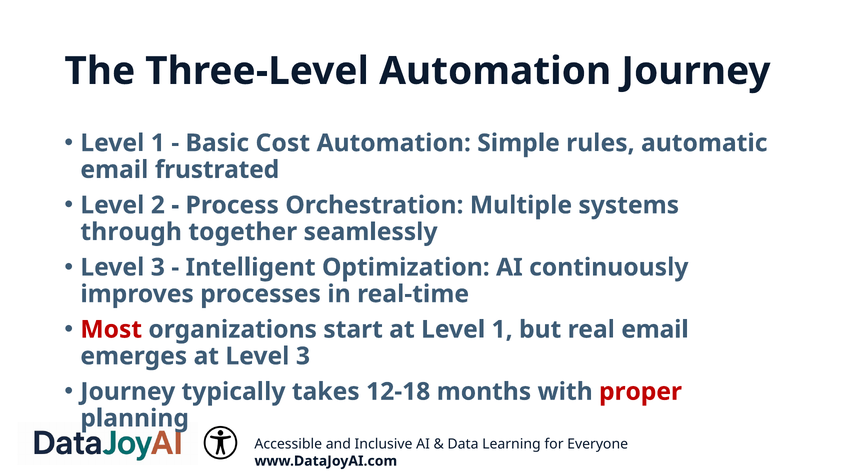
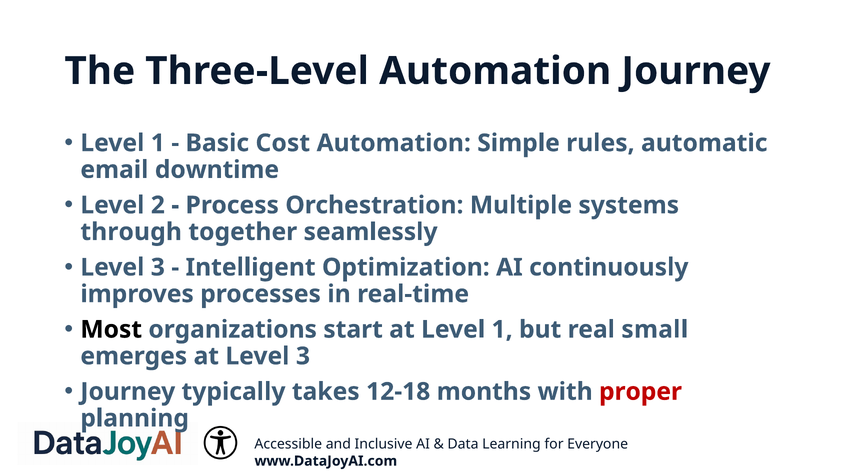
frustrated: frustrated -> downtime (217, 170)
Most colour: red -> black (111, 329)
real email: email -> small (655, 329)
